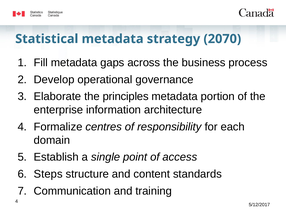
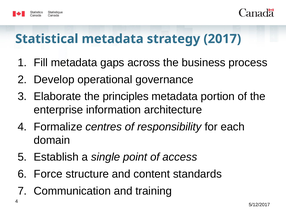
2070: 2070 -> 2017 (222, 39)
Steps: Steps -> Force (48, 174)
